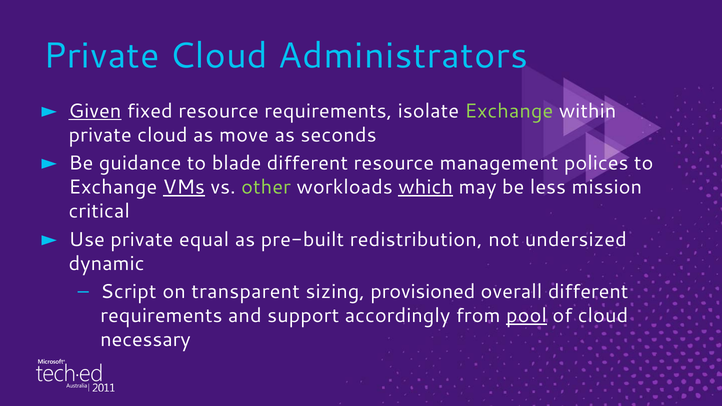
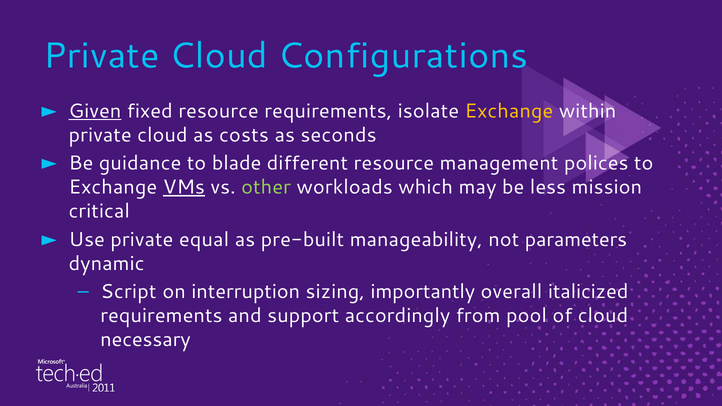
Administrators: Administrators -> Configurations (403, 56)
Exchange colour: light green -> yellow (509, 111)
move: move -> costs (244, 135)
which underline: present -> none (426, 187)
redistribution: redistribution -> manageability (416, 239)
undersized: undersized -> parameters (576, 239)
transparent: transparent -> interruption (246, 292)
provisioned: provisioned -> importantly (423, 292)
overall different: different -> italicized (588, 292)
pool underline: present -> none (527, 316)
